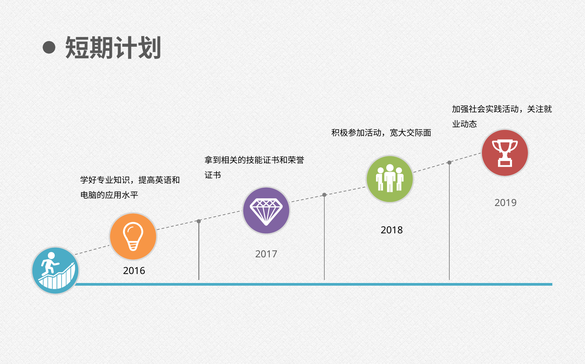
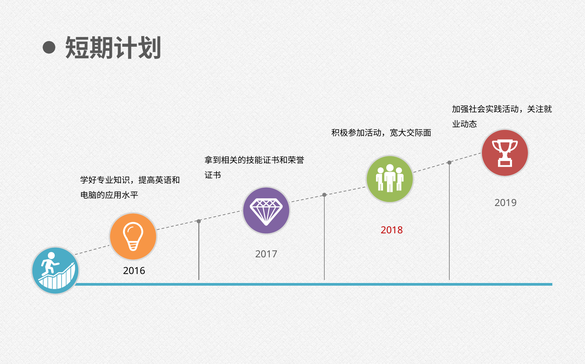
2018 colour: black -> red (392, 231)
